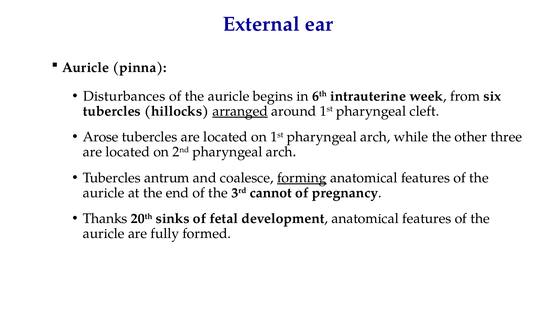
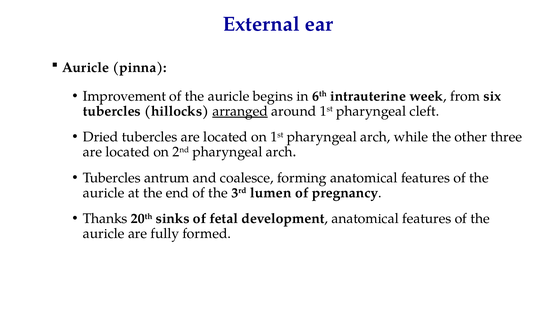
Disturbances: Disturbances -> Improvement (124, 96)
Arose: Arose -> Dried (101, 137)
forming underline: present -> none (302, 178)
cannot: cannot -> lumen (271, 193)
